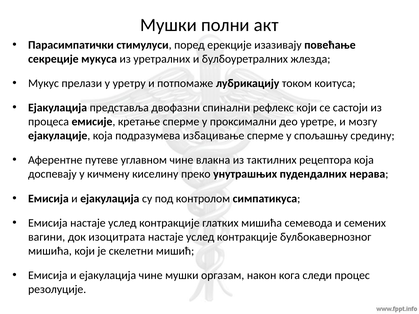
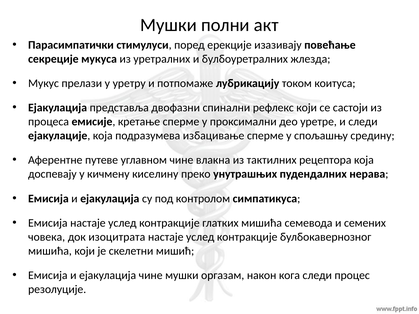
и мозгу: мозгу -> следи (363, 122)
вагини: вагини -> човека (47, 237)
